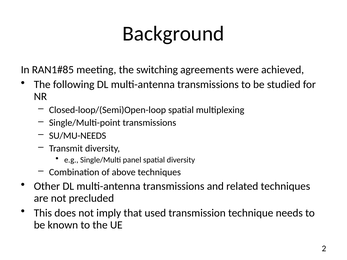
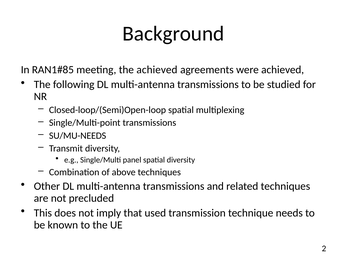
the switching: switching -> achieved (157, 70)
